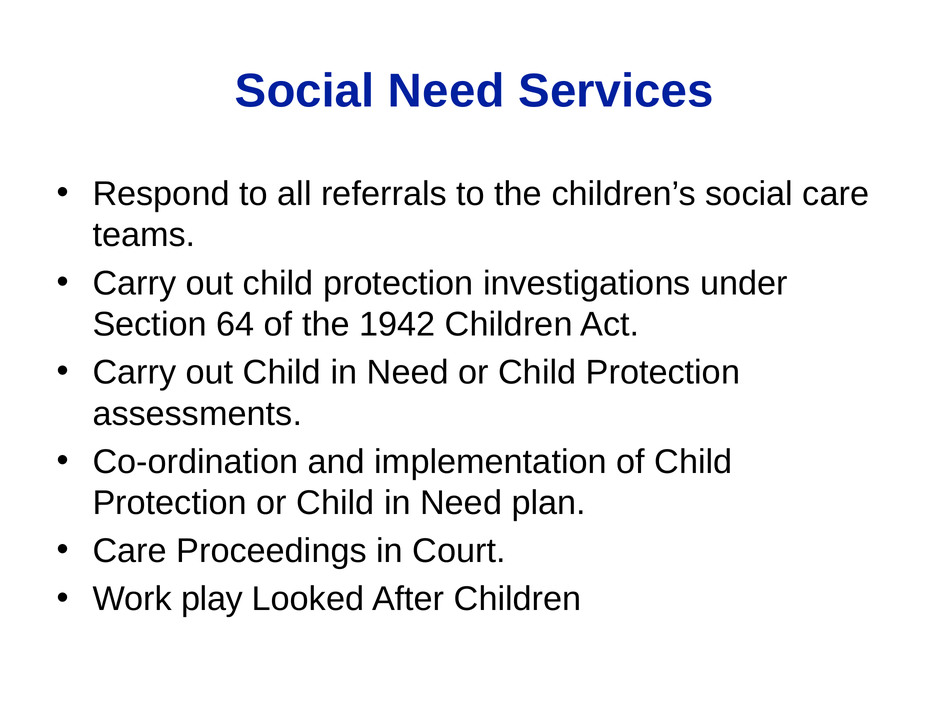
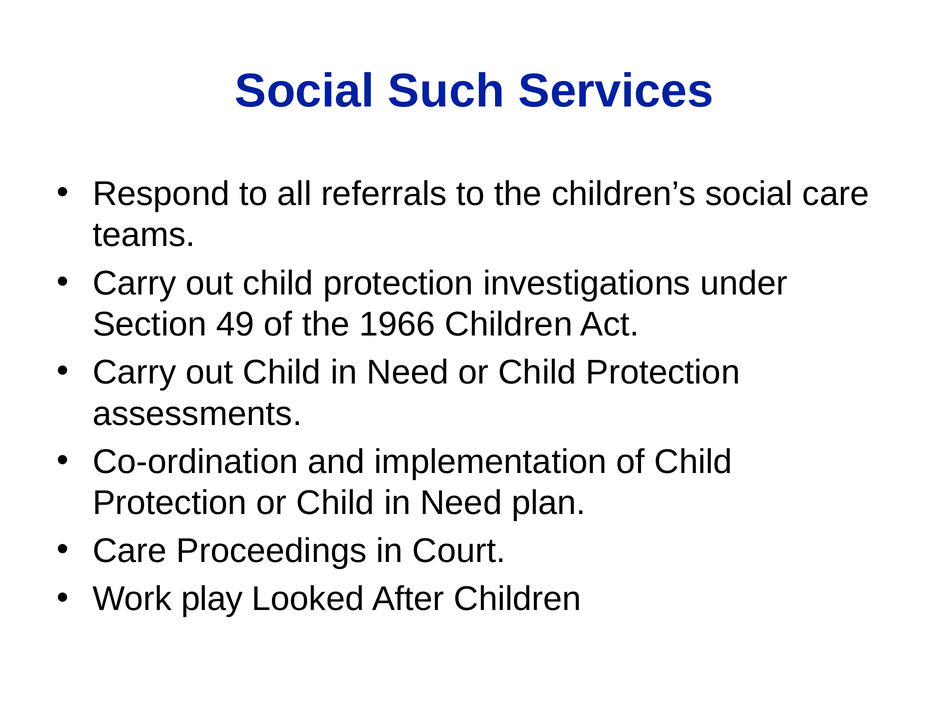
Social Need: Need -> Such (446, 91)
64: 64 -> 49 (235, 324)
1942: 1942 -> 1966 (397, 324)
